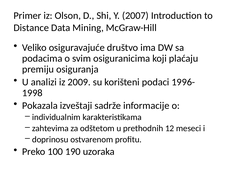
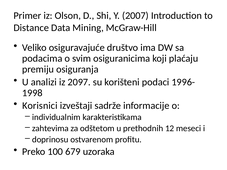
2009: 2009 -> 2097 (79, 82)
Pokazala: Pokazala -> Korisnici (40, 106)
190: 190 -> 679 (73, 152)
